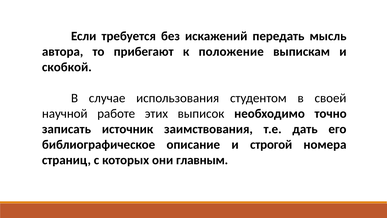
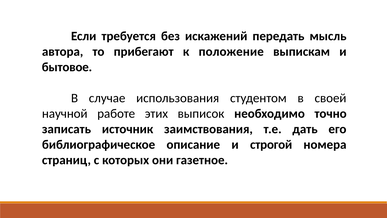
скобкой: скобкой -> бытовое (67, 67)
главным: главным -> газетное (202, 160)
